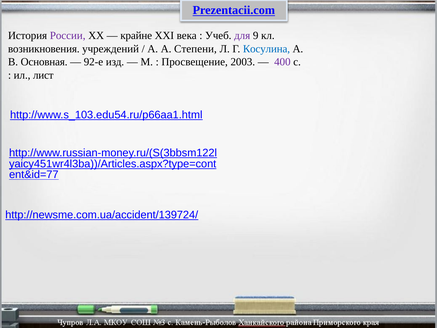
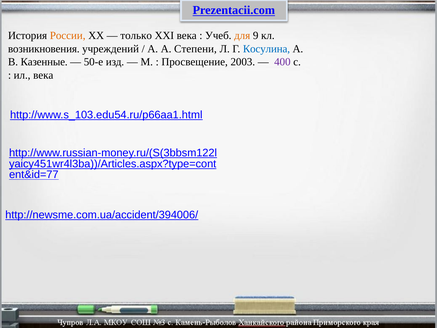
России colour: purple -> orange (68, 36)
крайне: крайне -> только (136, 36)
для colour: purple -> orange (242, 36)
Основная: Основная -> Казенные (44, 62)
92-е: 92-е -> 50-е (93, 62)
ил лист: лист -> века (43, 75)
http://newsme.com.ua/accident/139724/: http://newsme.com.ua/accident/139724/ -> http://newsme.com.ua/accident/394006/ (102, 215)
